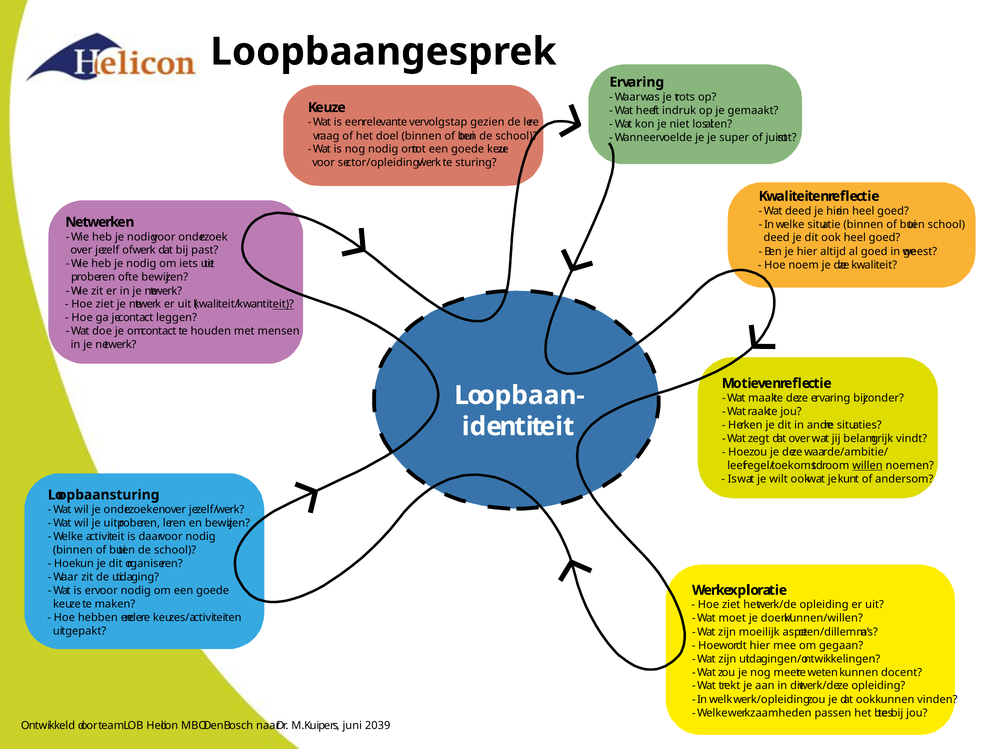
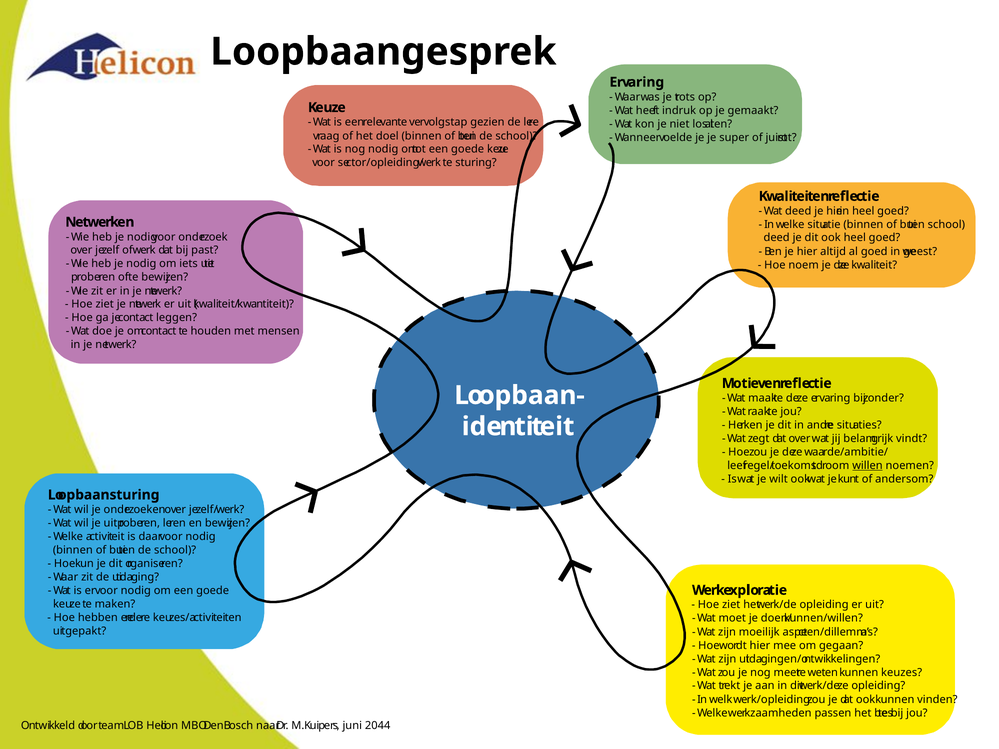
eit underline: present -> none (283, 304)
docent: docent -> keuzes (902, 673)
2039: 2039 -> 2044 (378, 726)
